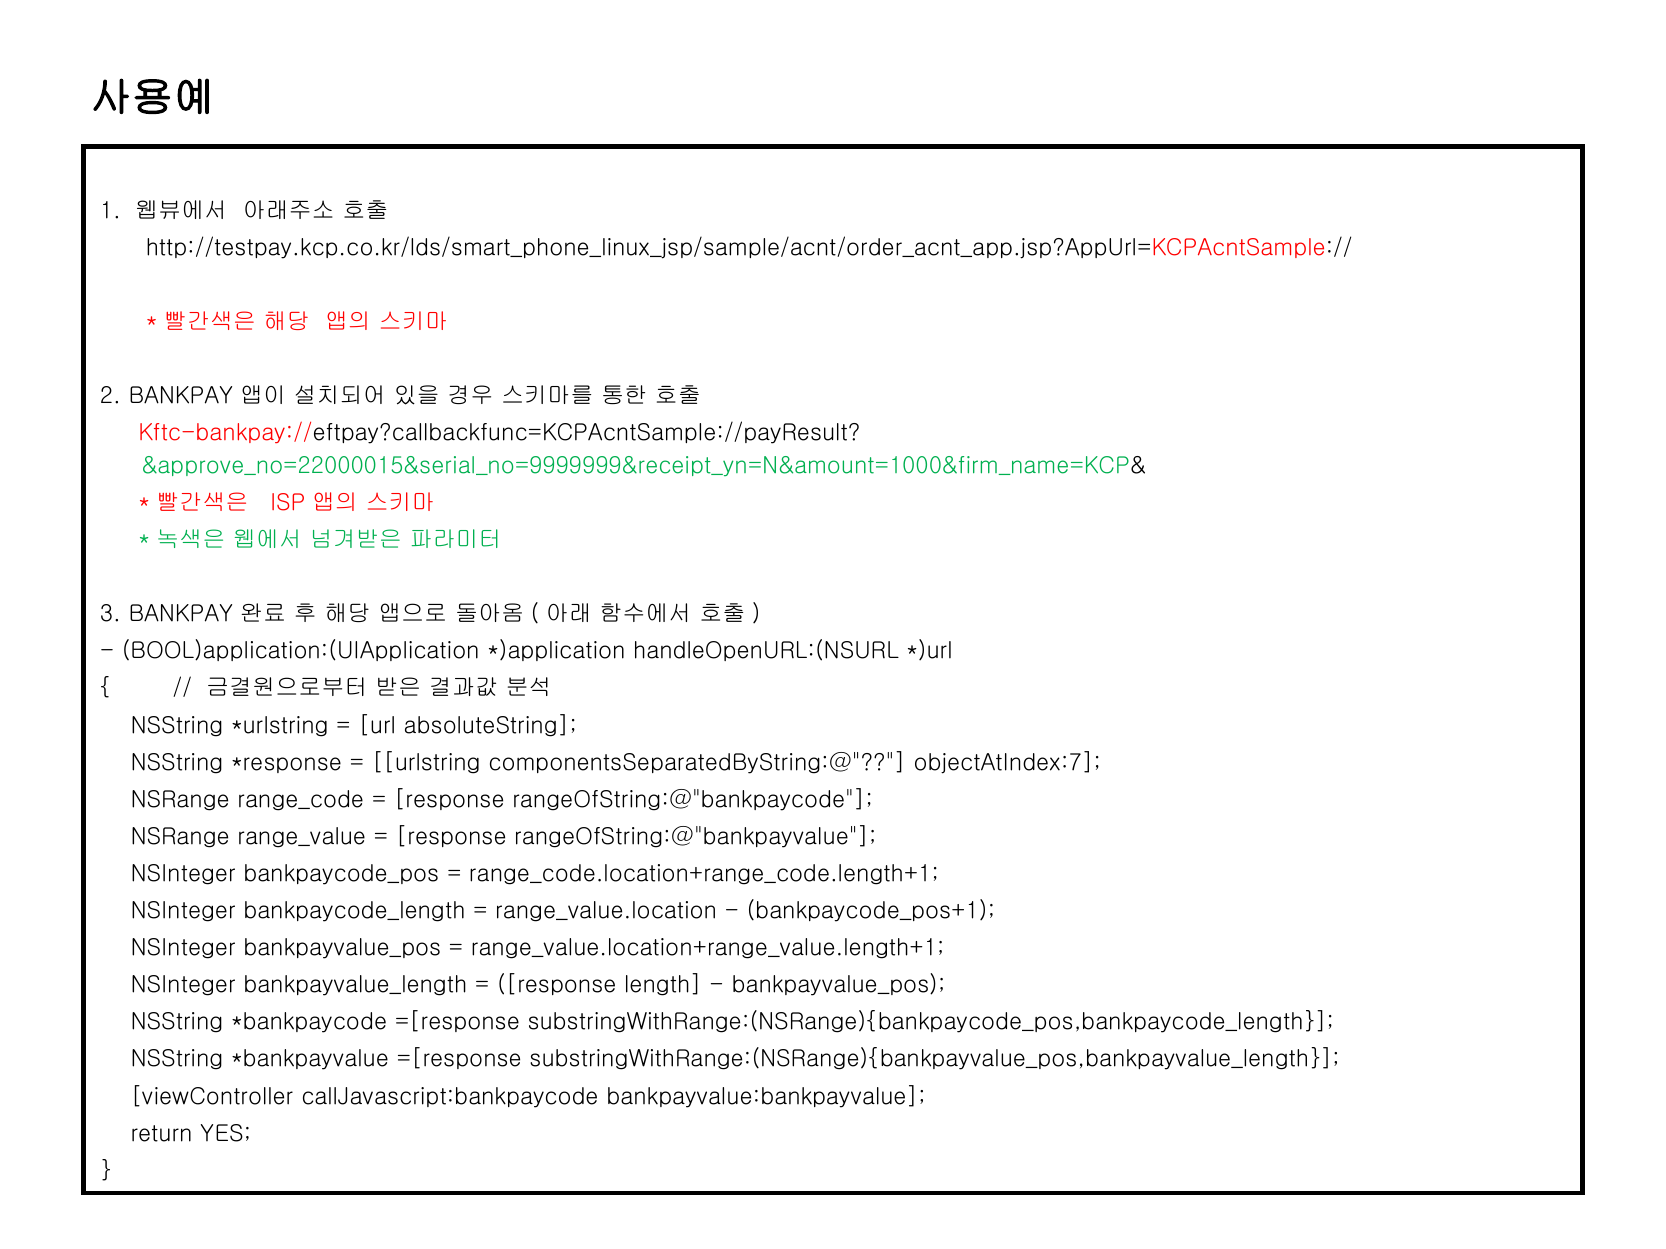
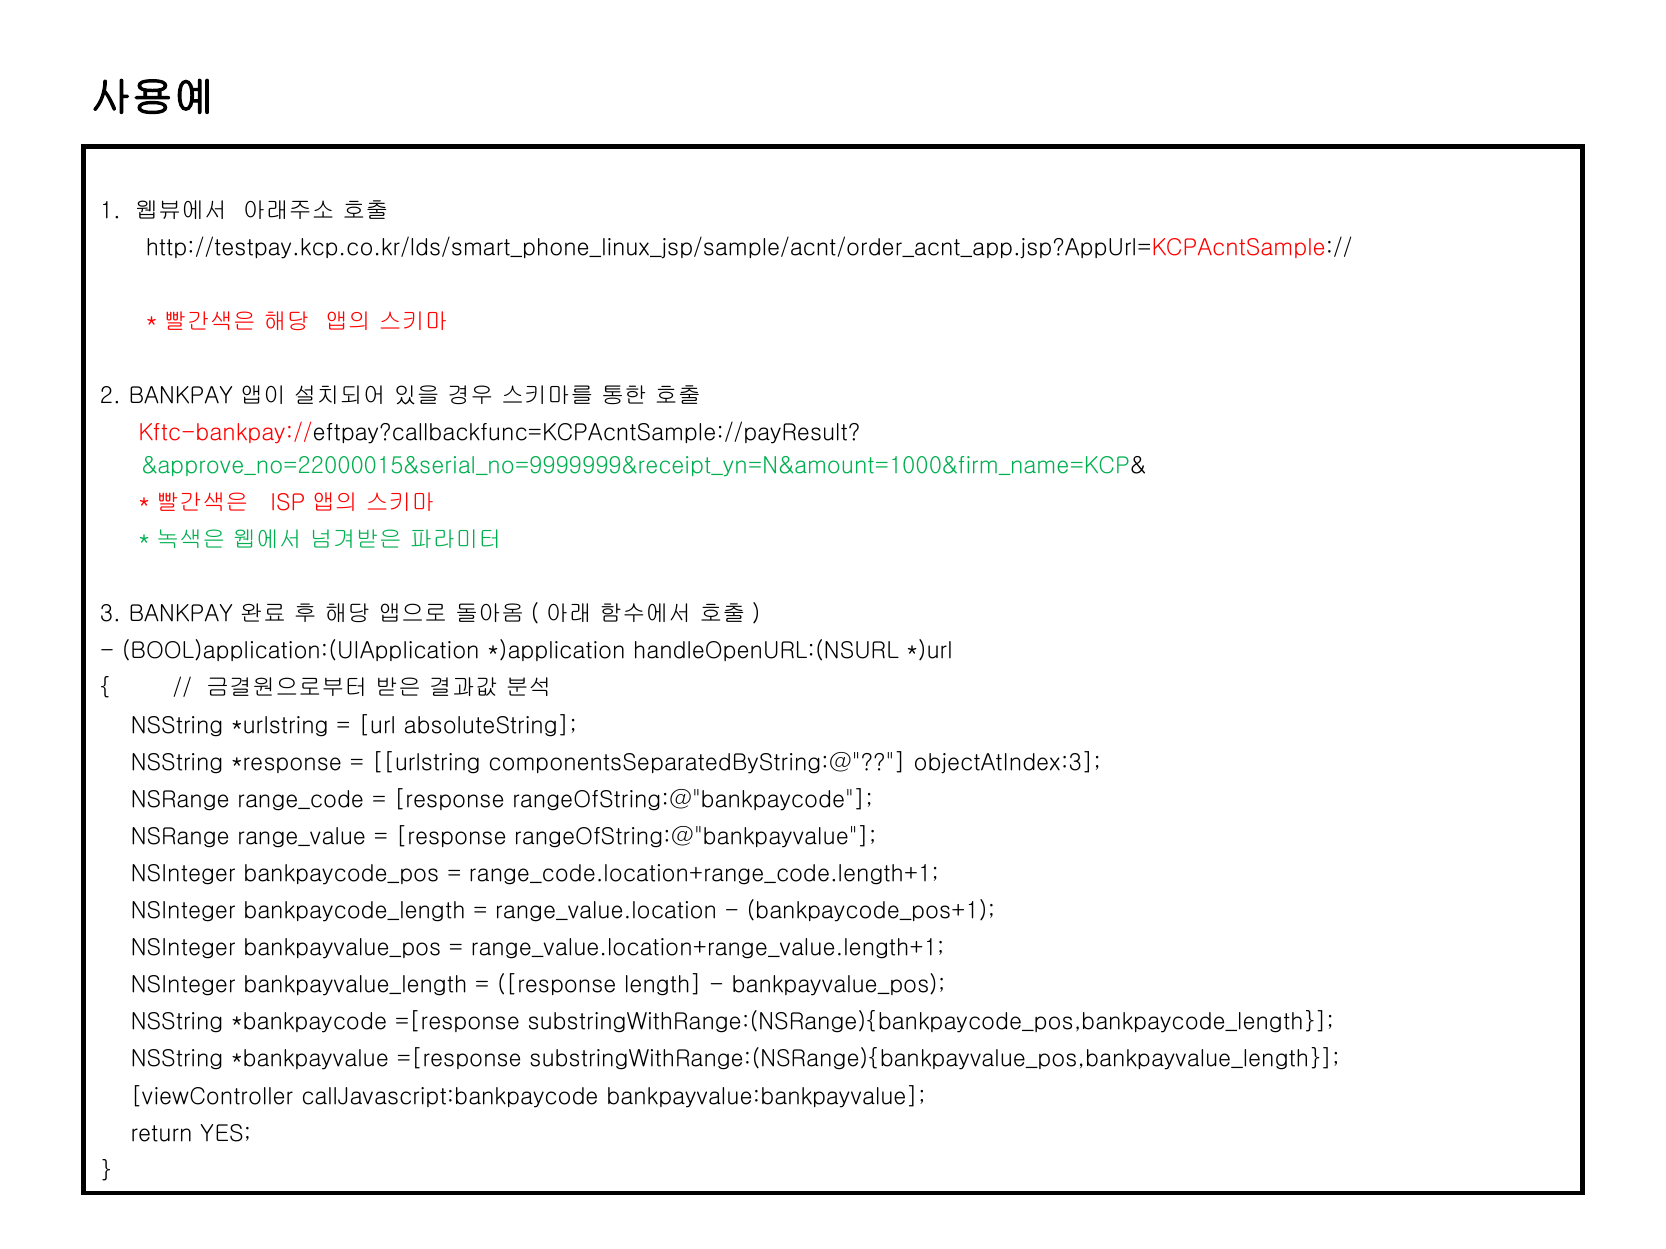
objectAtIndex:7: objectAtIndex:7 -> objectAtIndex:3 (1007, 763)
